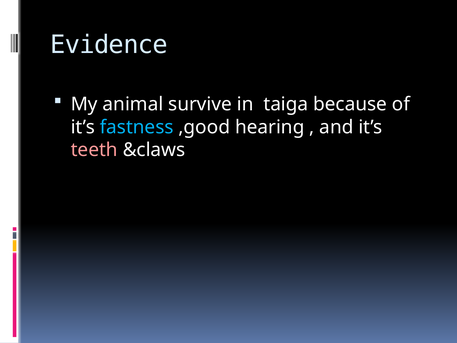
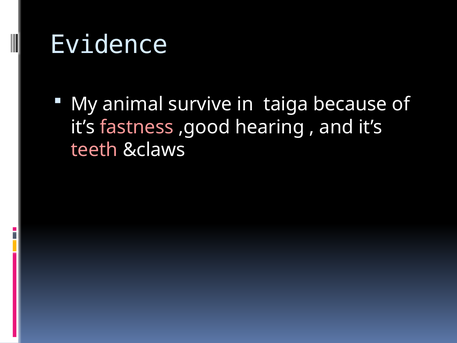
fastness colour: light blue -> pink (137, 127)
